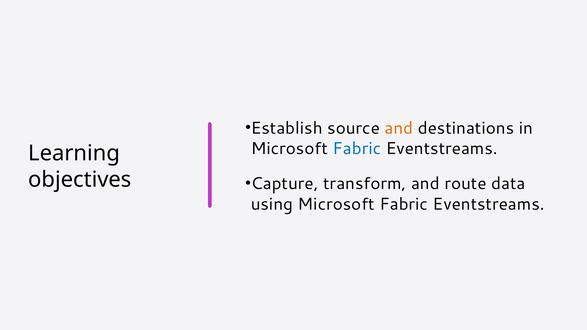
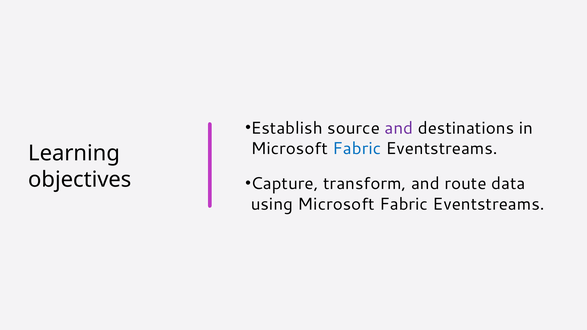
and colour: orange -> purple (399, 128)
